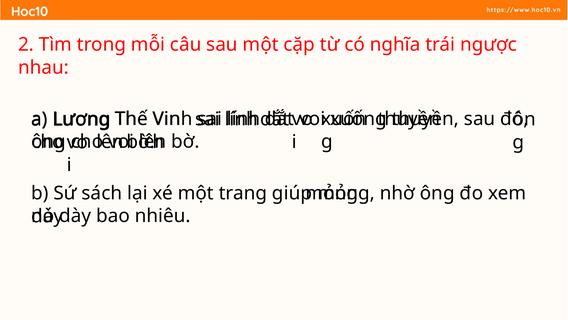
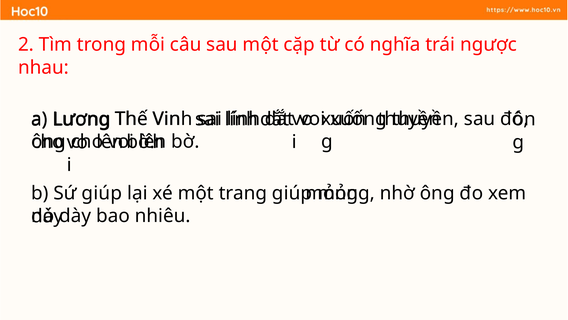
Sứ sách: sách -> giúp (102, 193)
